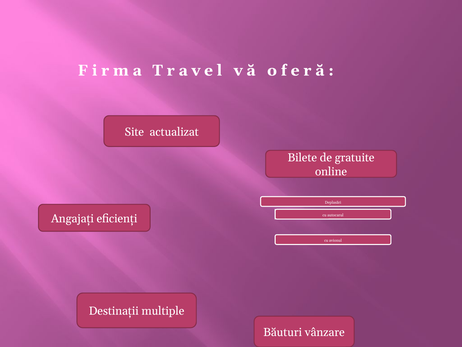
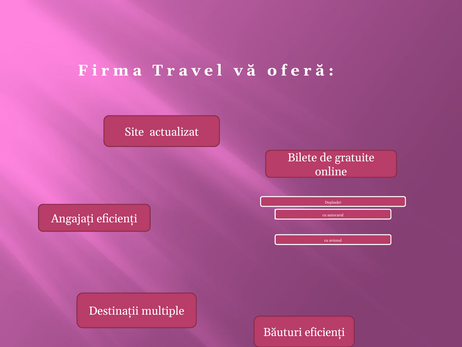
Băuturi vânzare: vânzare -> eficienți (325, 332)
